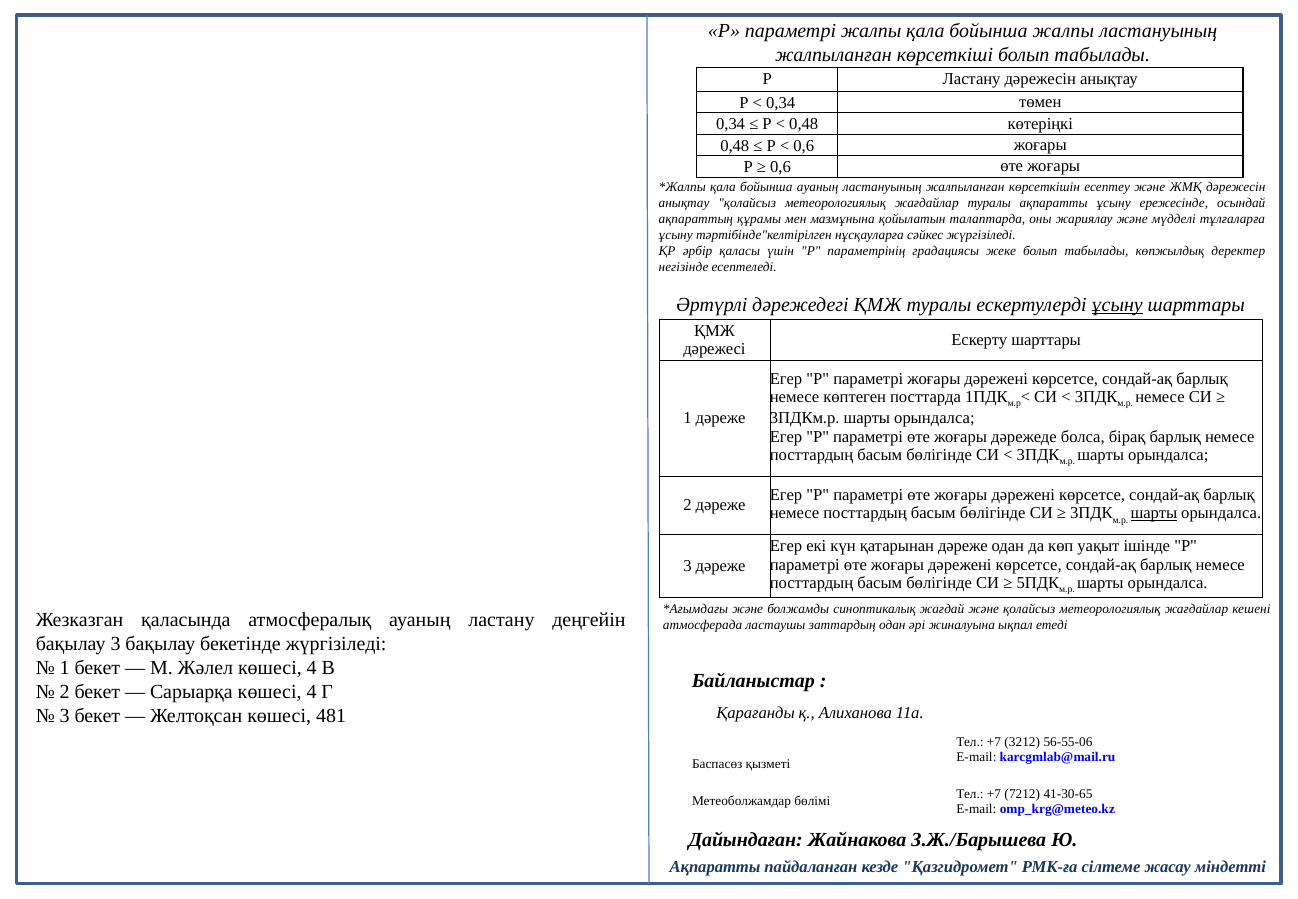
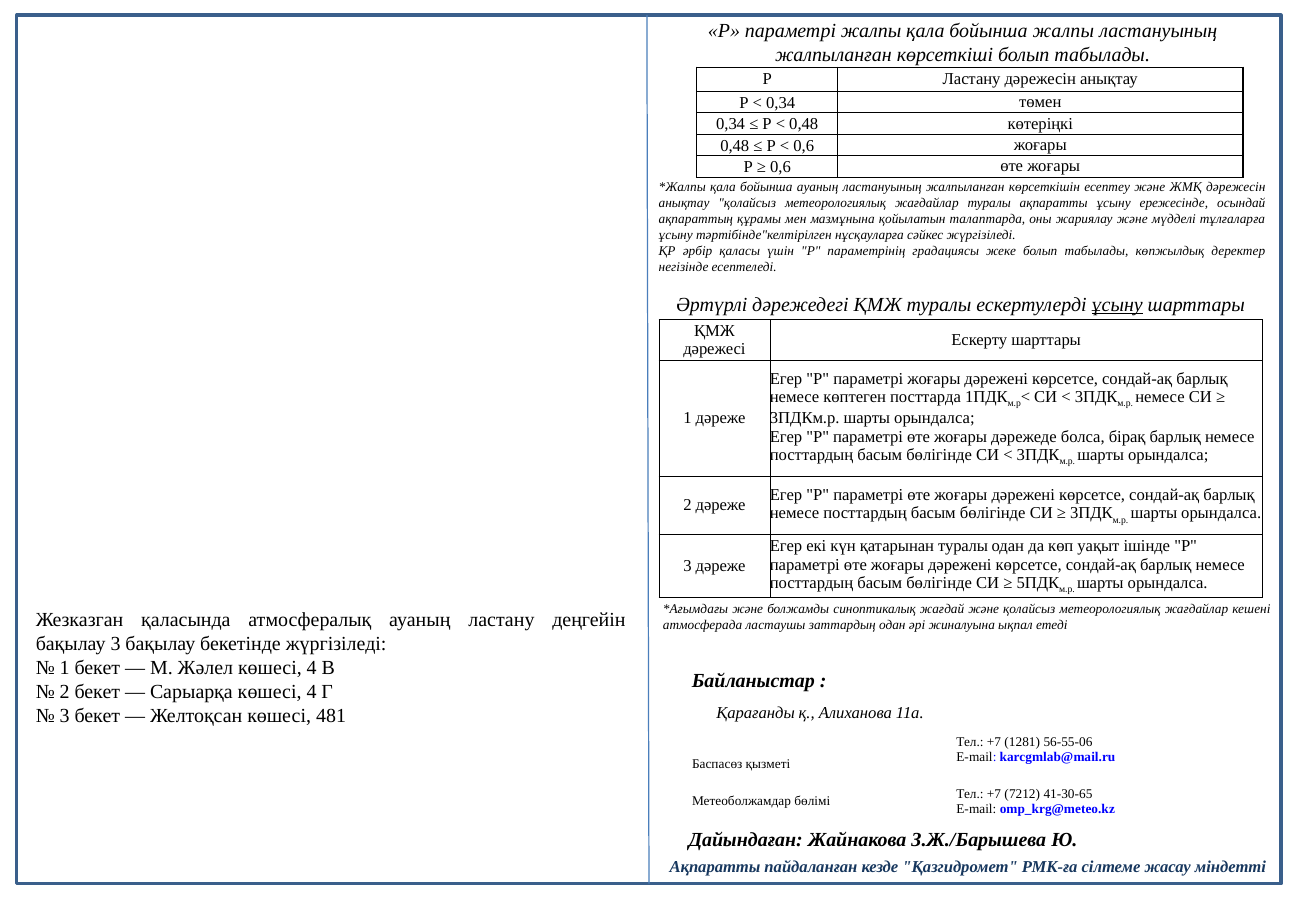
шарты underline: present -> none (1154, 513)
қатарынан дәреже: дәреже -> туралы (963, 546)
3212: 3212 -> 1281 (1022, 742)
